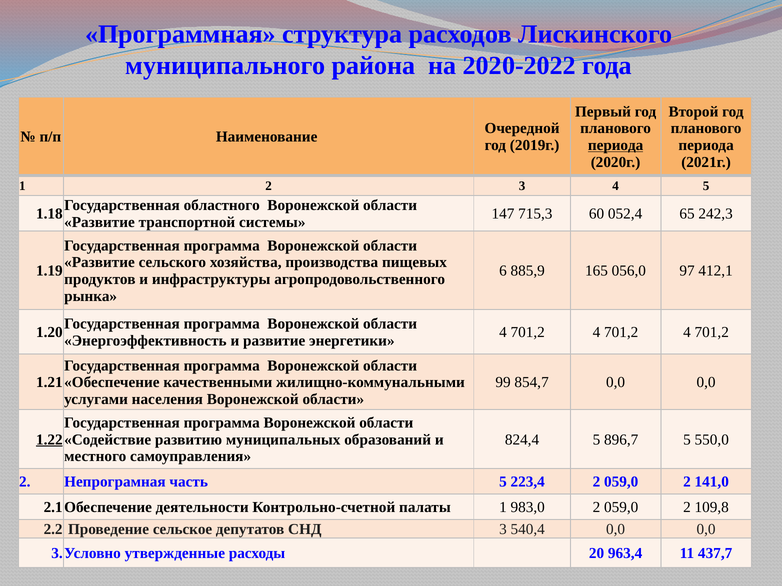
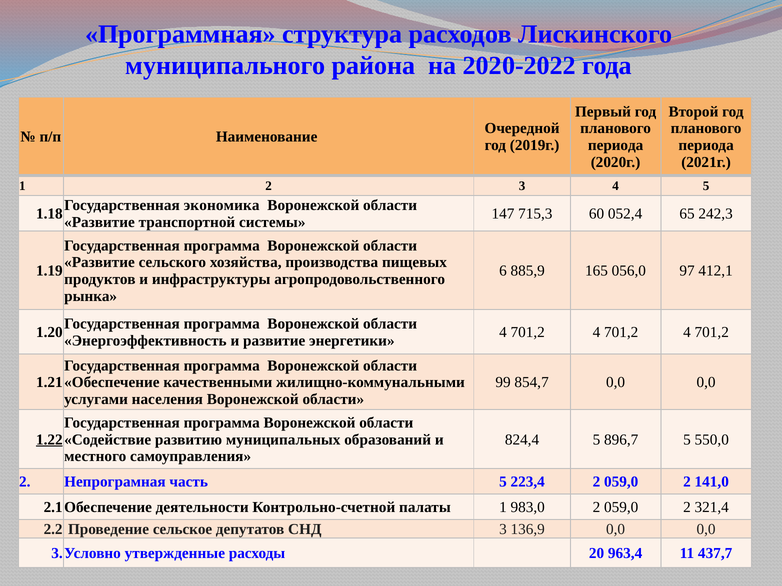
периода underline: present -> none (616, 145)
областного: областного -> экономика (222, 206)
109,8: 109,8 -> 321,4 (712, 508)
540,4: 540,4 -> 136,9 (528, 530)
